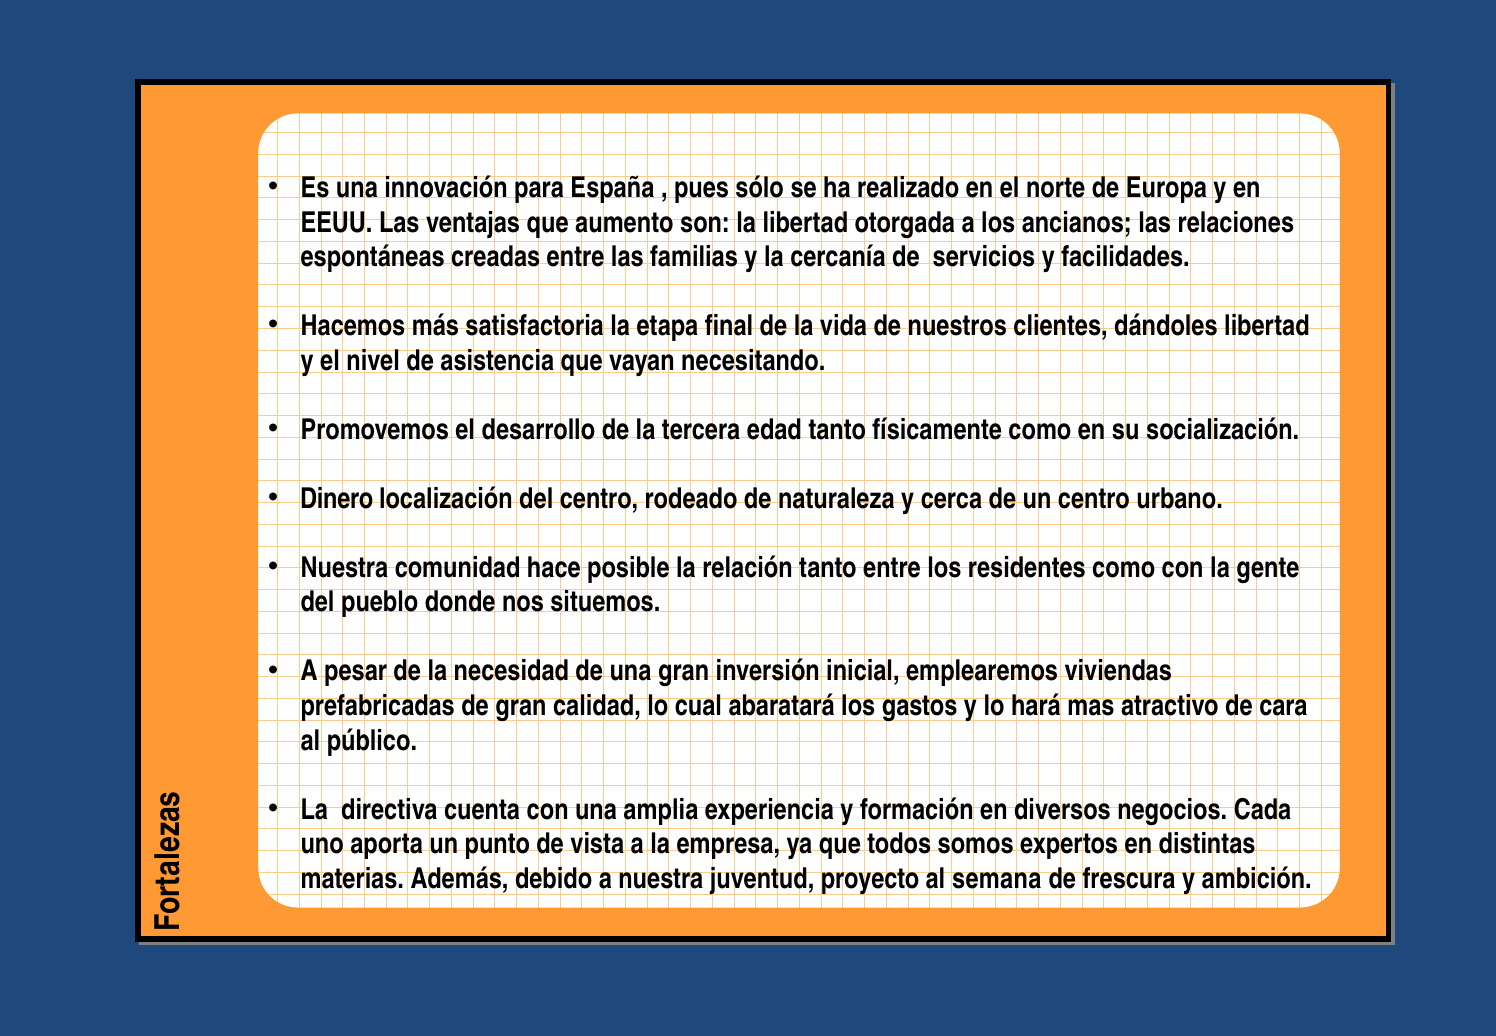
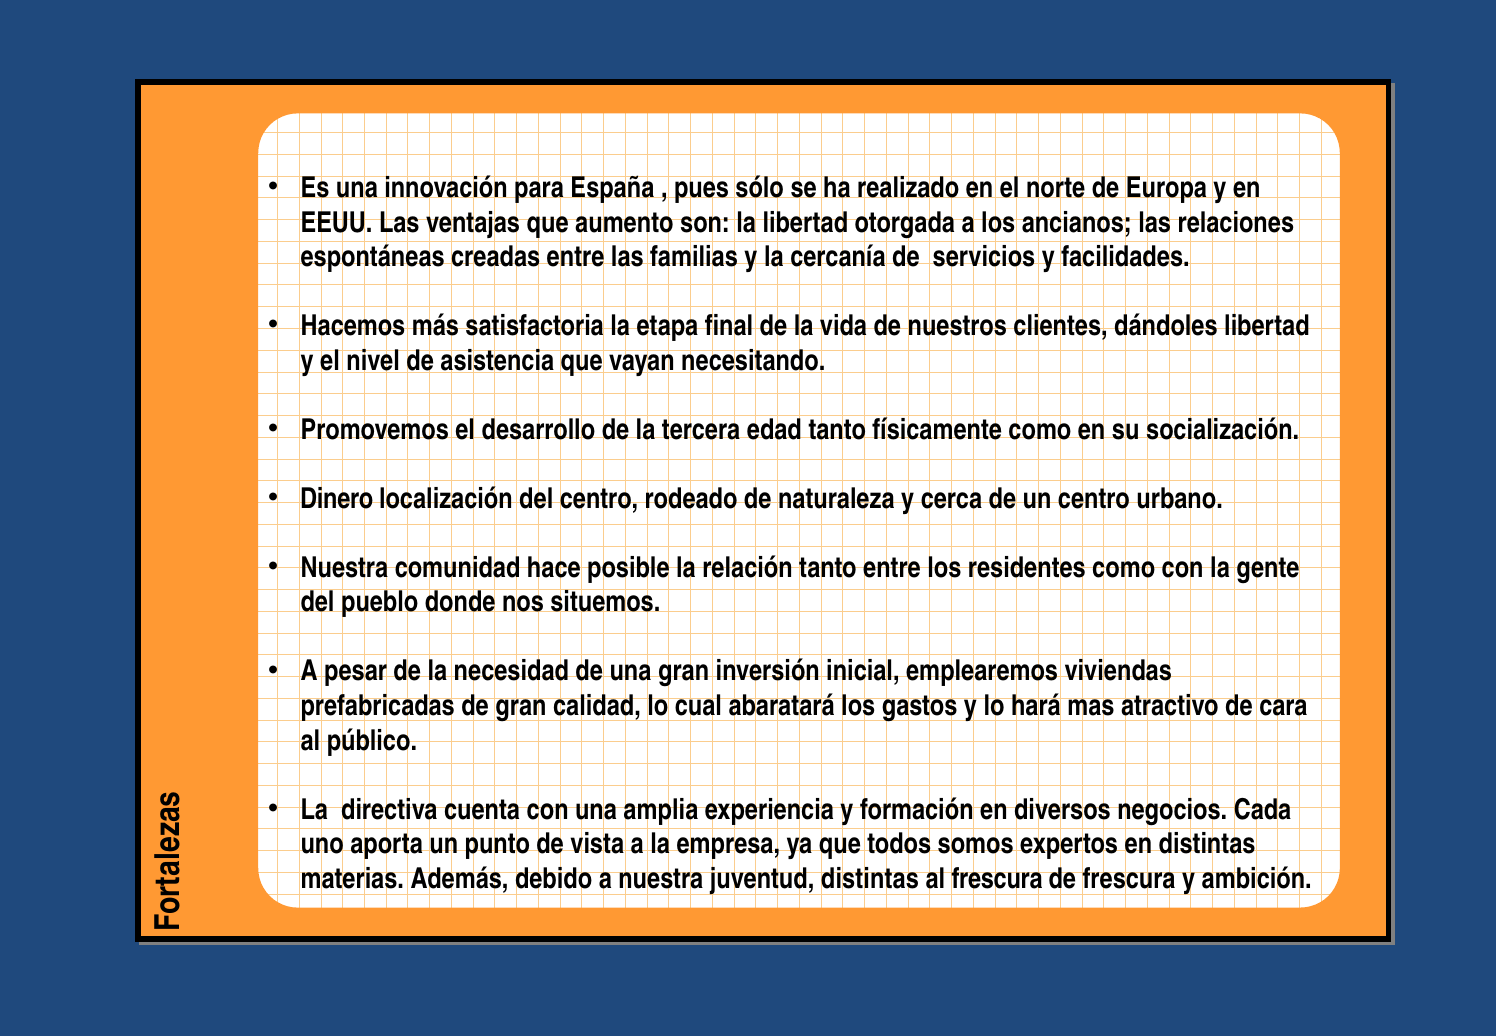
juventud proyecto: proyecto -> distintas (870, 878)
al semana: semana -> frescura (997, 878)
